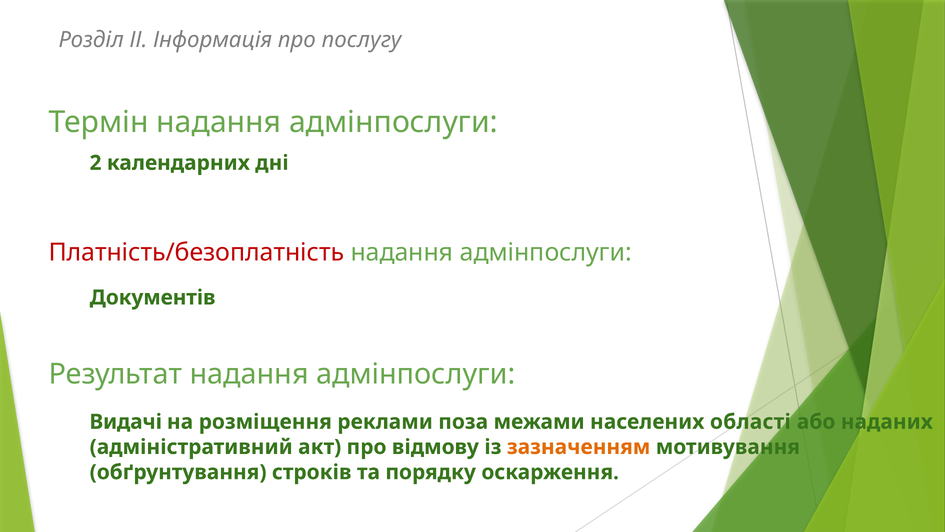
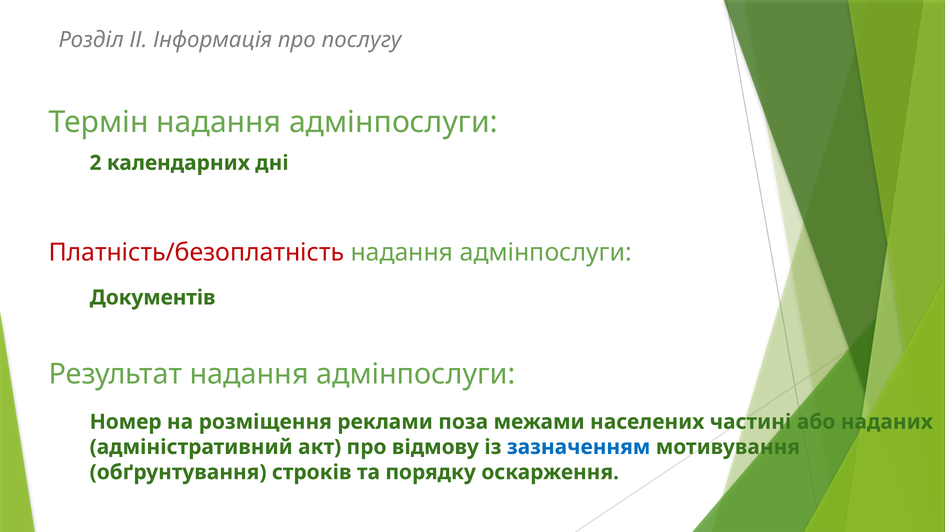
Видачі: Видачі -> Номер (126, 422)
області: області -> частині (751, 422)
зазначенням colour: orange -> blue (579, 447)
